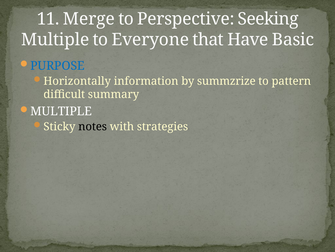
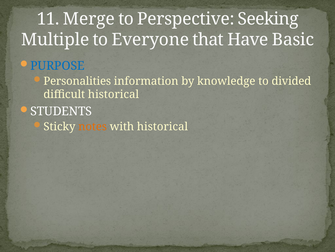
Horizontally: Horizontally -> Personalities (77, 81)
summzrize: summzrize -> knowledge (226, 81)
pattern: pattern -> divided (291, 81)
difficult summary: summary -> historical (113, 94)
MULTIPLE: MULTIPLE -> STUDENTS (61, 111)
notes colour: black -> orange (93, 126)
with strategies: strategies -> historical (162, 126)
